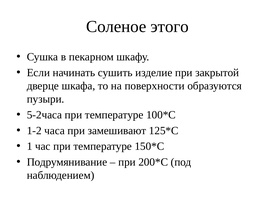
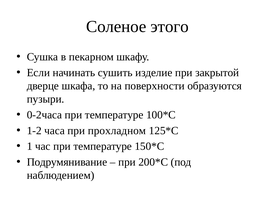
5-2часа: 5-2часа -> 0-2часа (44, 115)
замешивают: замешивают -> прохладном (117, 131)
